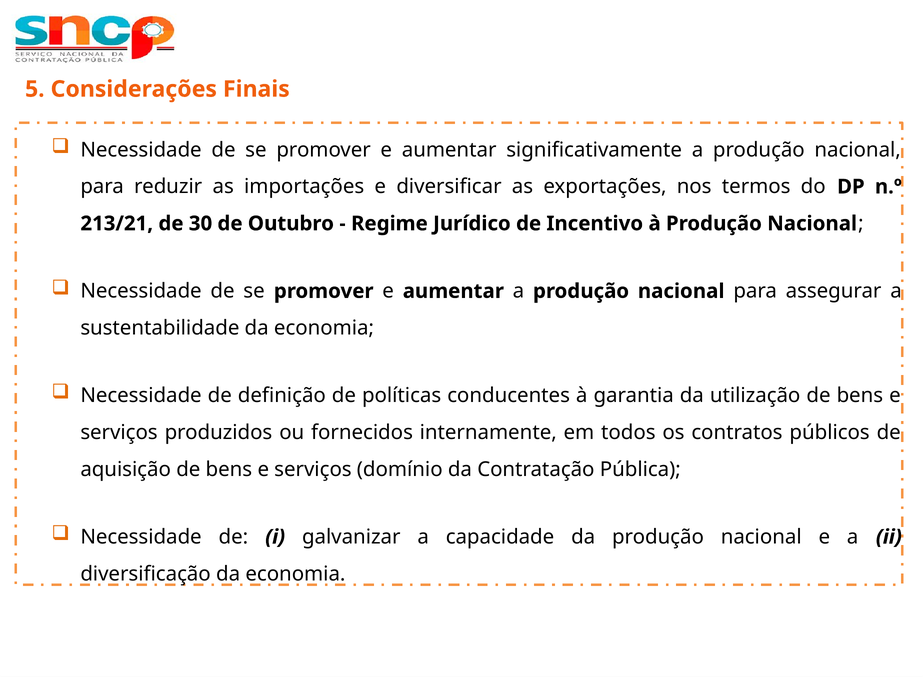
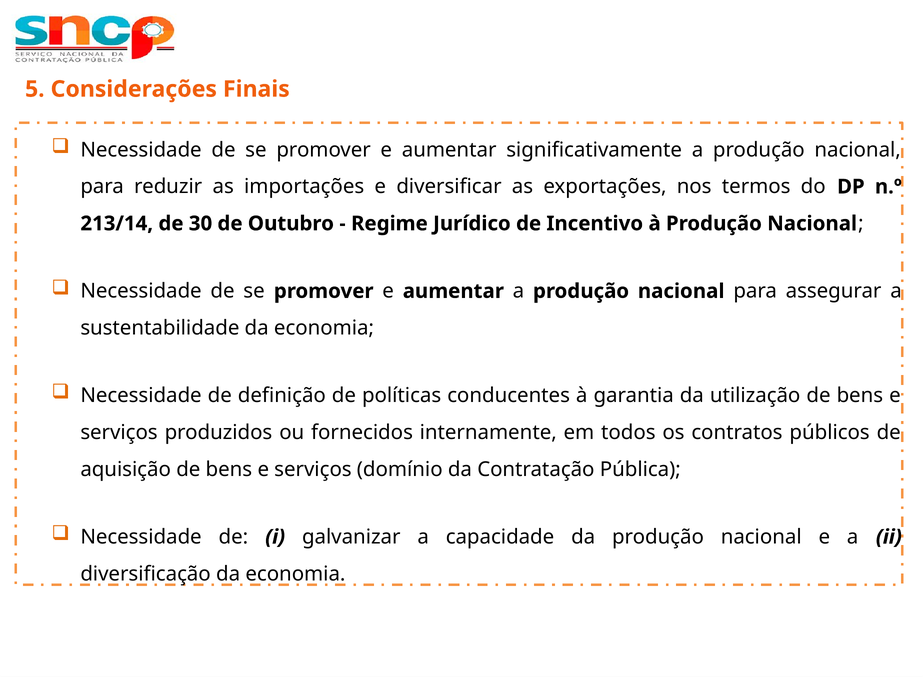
213/21: 213/21 -> 213/14 (117, 224)
